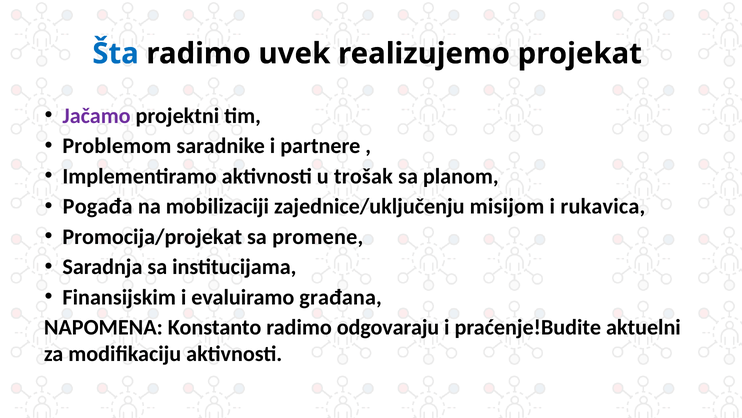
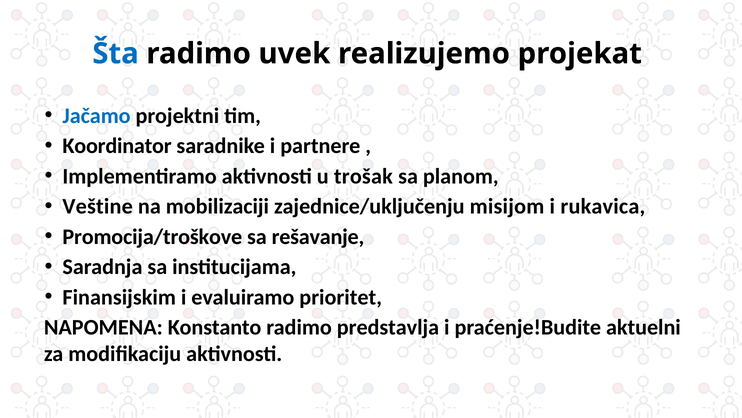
Jačamo colour: purple -> blue (97, 116)
Problemom: Problemom -> Koordinator (117, 146)
Pogađa: Pogađa -> Veštine (98, 206)
Promocija/projekat: Promocija/projekat -> Promocija/troškove (152, 236)
promene: promene -> rešavanje (318, 236)
građana: građana -> prioritet (341, 297)
odgovaraju: odgovaraju -> predstavlja (388, 327)
